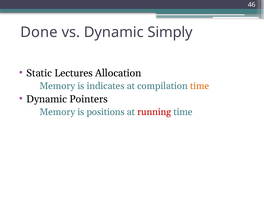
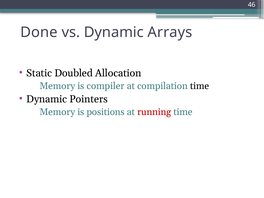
Simply: Simply -> Arrays (170, 32)
Lectures: Lectures -> Doubled (74, 73)
indicates: indicates -> compiler (106, 86)
time colour: orange -> black (200, 86)
